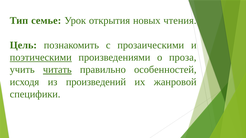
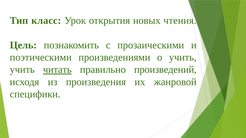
семье: семье -> класс (46, 21)
поэтическими underline: present -> none (41, 58)
о проза: проза -> учить (183, 58)
особенностей: особенностей -> произведений (165, 70)
произведений: произведений -> произведения (96, 82)
